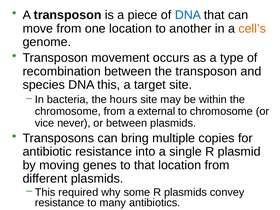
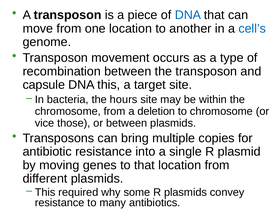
cell’s colour: orange -> blue (252, 29)
species: species -> capsule (44, 85)
external: external -> deletion (156, 111)
never: never -> those (74, 123)
